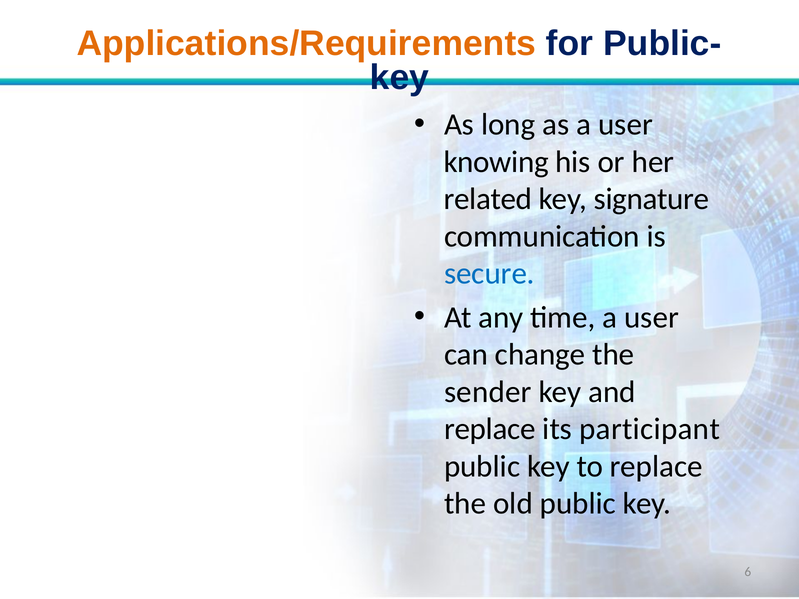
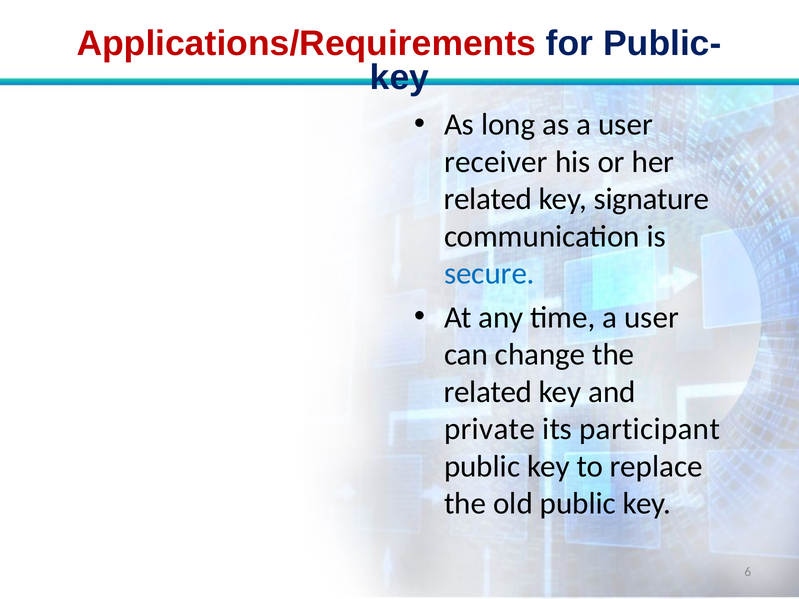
Applications/Requirements colour: orange -> red (306, 44)
knowing: knowing -> receiver (496, 162)
sender: sender -> related (488, 392)
replace: replace -> private (490, 429)
